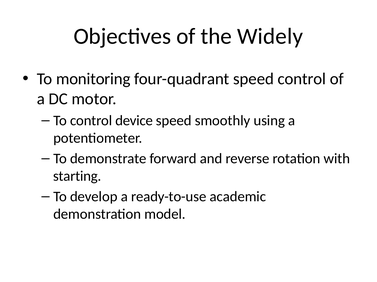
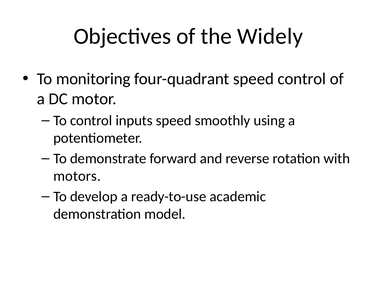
device: device -> inputs (134, 121)
starting: starting -> motors (77, 177)
